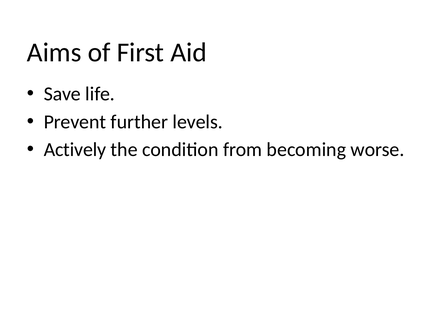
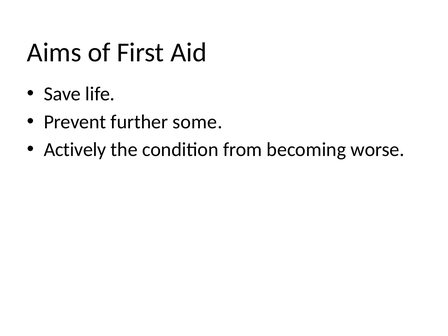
levels: levels -> some (198, 122)
